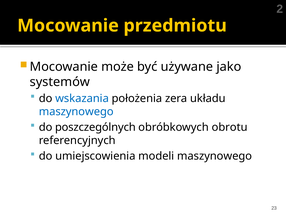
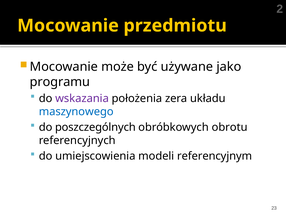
systemów: systemów -> programu (60, 82)
wskazania colour: blue -> purple (82, 99)
modeli maszynowego: maszynowego -> referencyjnym (215, 156)
